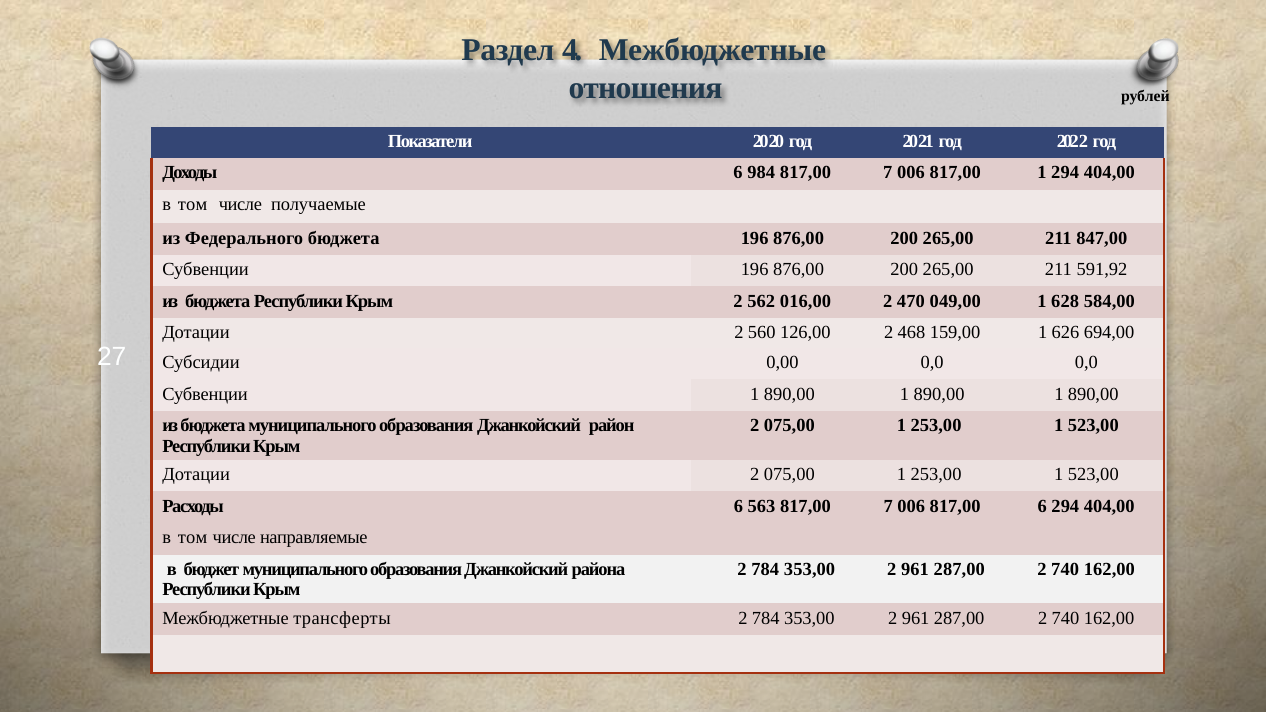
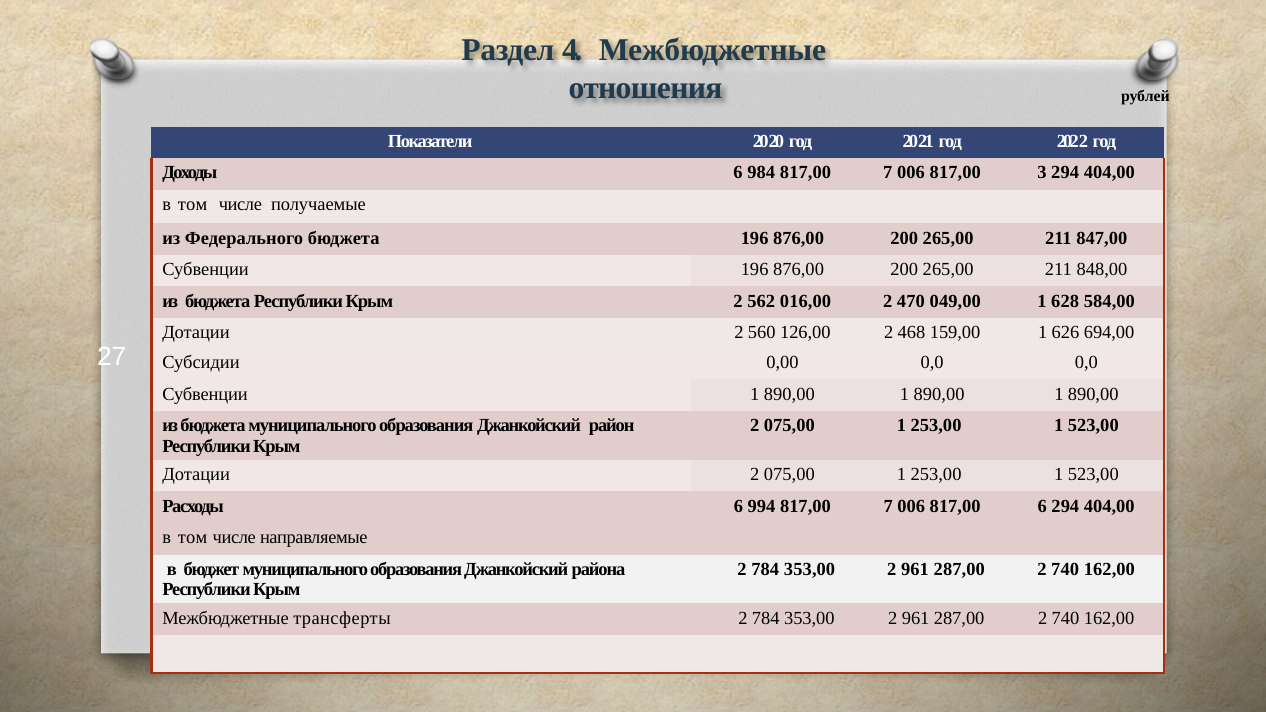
817,00 1: 1 -> 3 (1042, 173)
591,92: 591,92 -> 848,00 (1102, 270)
563: 563 -> 994 (761, 506)
